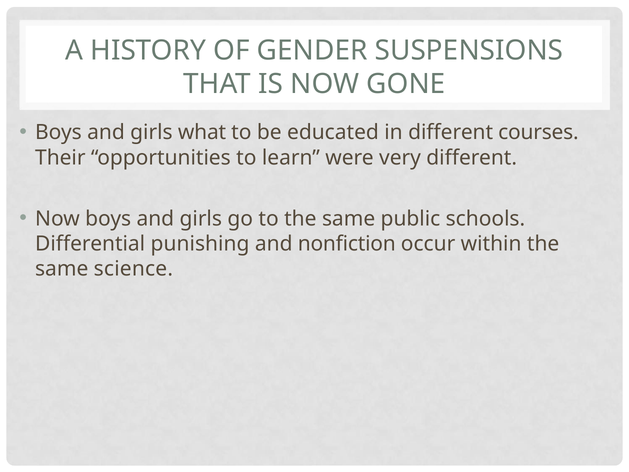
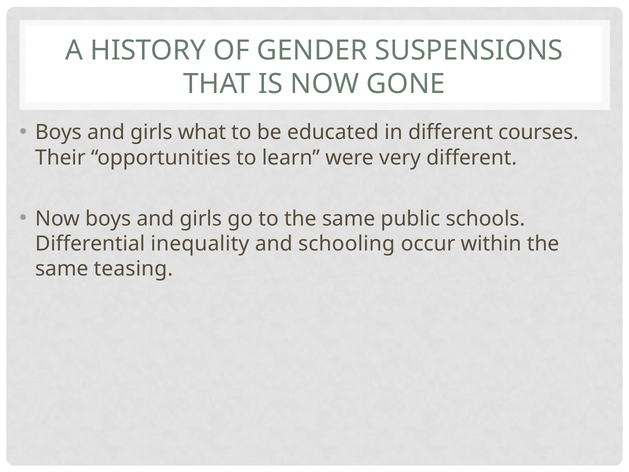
punishing: punishing -> inequality (200, 244)
nonfiction: nonfiction -> schooling (347, 244)
science: science -> teasing (133, 269)
